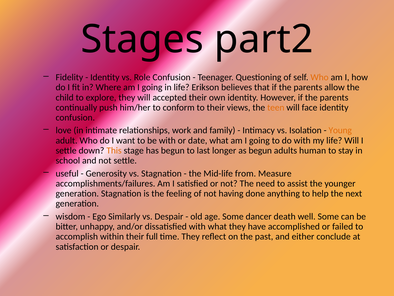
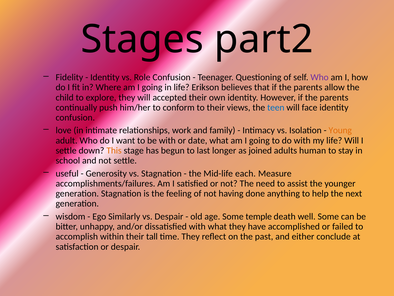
Who colour: orange -> purple (320, 77)
teen colour: orange -> blue (276, 107)
as begun: begun -> joined (260, 150)
from: from -> each (245, 173)
dancer: dancer -> temple (259, 216)
full: full -> tall (152, 236)
